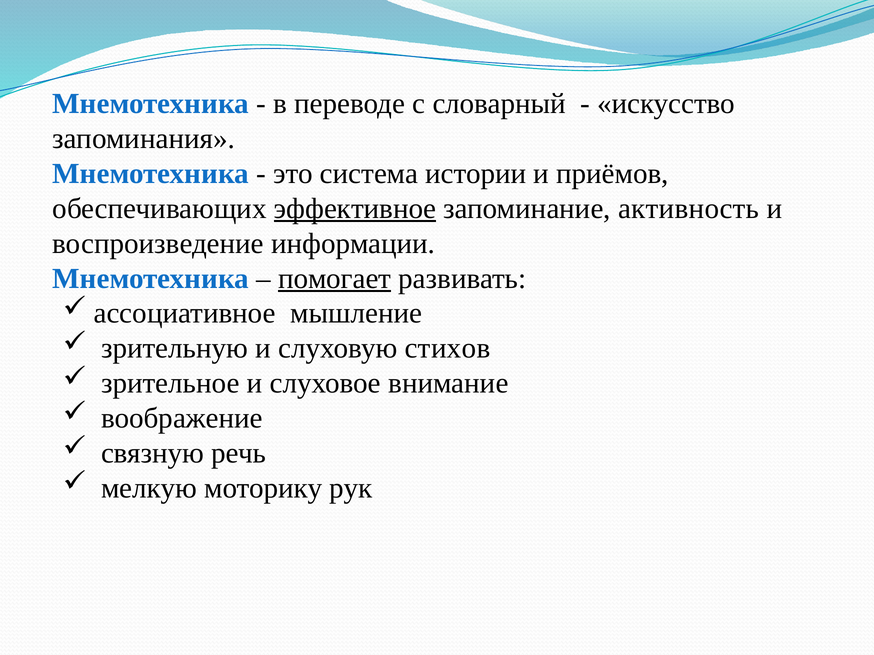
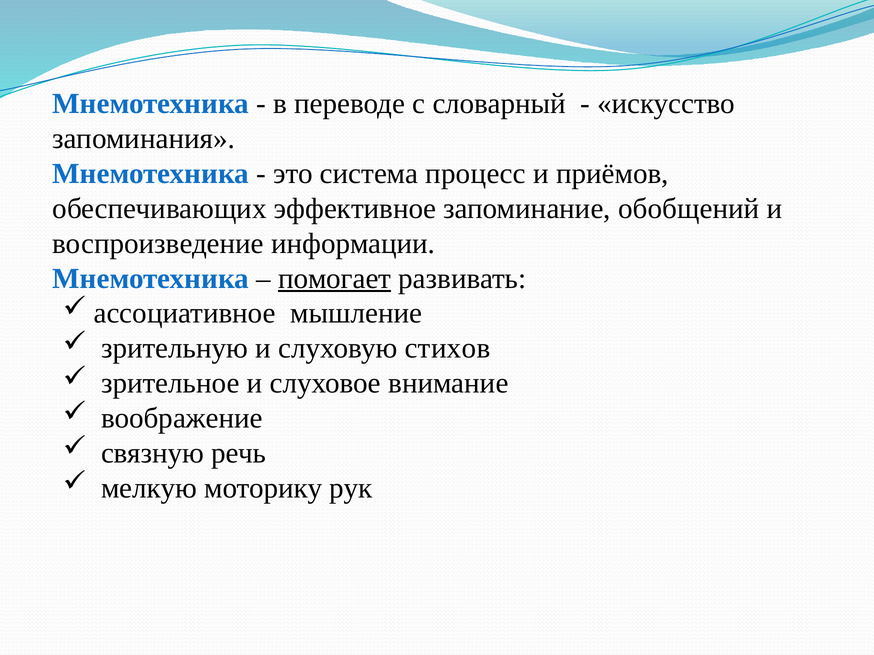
истории: истории -> процесс (476, 174)
эффективное underline: present -> none (355, 209)
активность: активность -> обобщений (689, 209)
